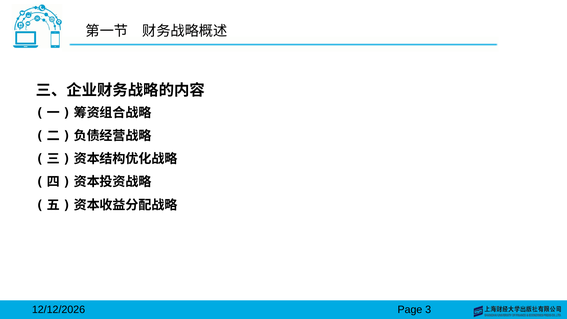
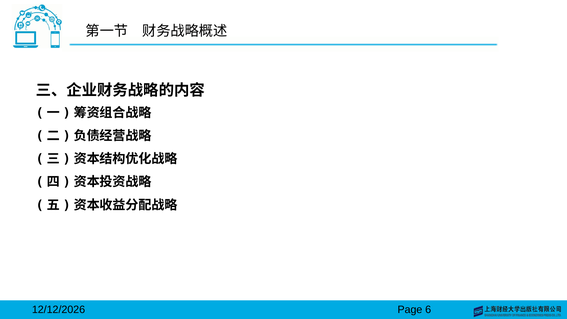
3: 3 -> 6 (428, 310)
